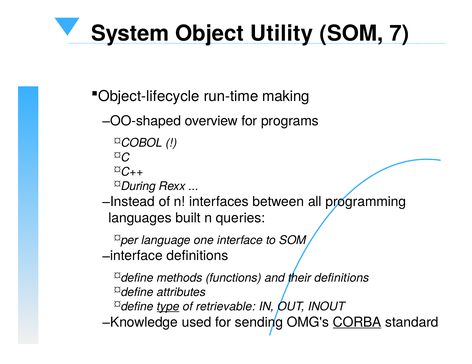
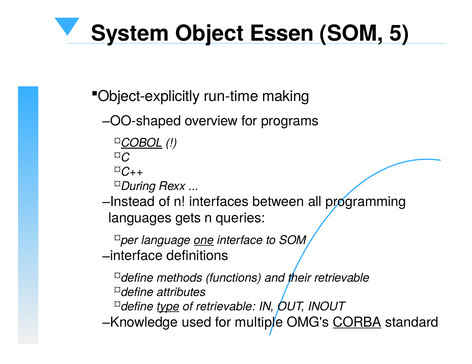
Utility: Utility -> Essen (282, 33)
7: 7 -> 5 (399, 33)
Object-lifecycle: Object-lifecycle -> Object-explicitly (149, 96)
COBOL underline: none -> present (142, 143)
built: built -> gets (188, 218)
one underline: none -> present (204, 240)
their definitions: definitions -> retrievable (342, 278)
sending: sending -> multiple (259, 322)
